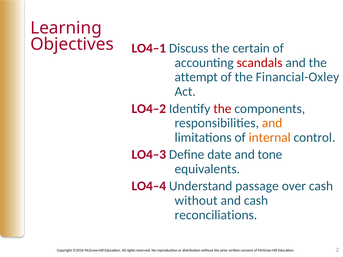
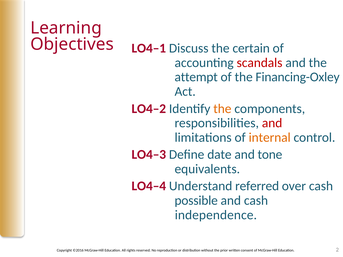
Financial-Oxley: Financial-Oxley -> Financing-Oxley (298, 77)
the colour: red -> orange (222, 109)
and colour: orange -> red (272, 123)
passage: passage -> referred (257, 186)
without: without -> possible (196, 201)
reconciliations: reconciliations -> independence (216, 215)
